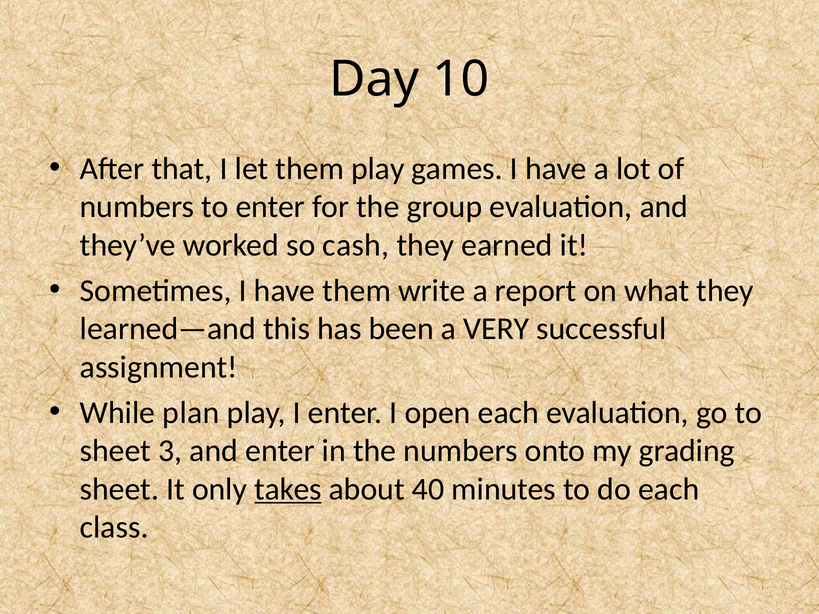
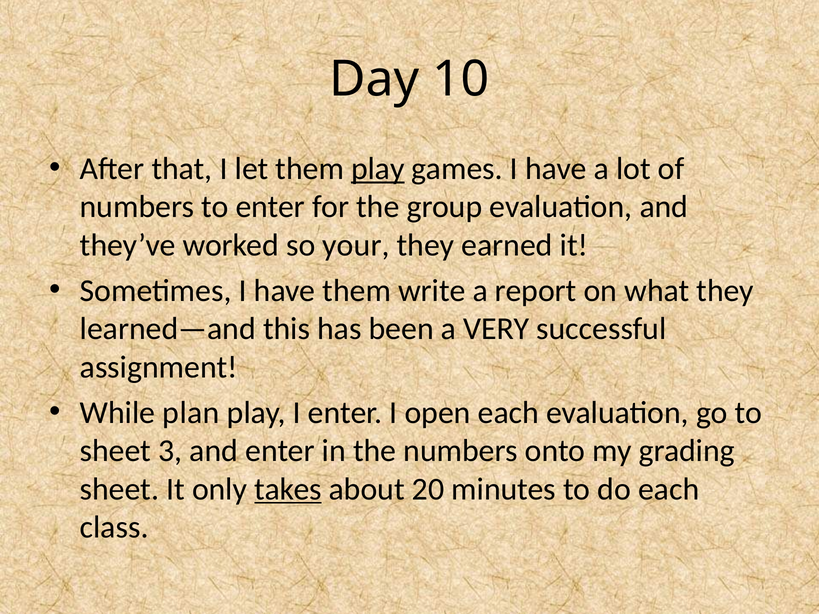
play underline: none -> present (378, 169)
cash: cash -> your (356, 245)
40: 40 -> 20 (428, 489)
